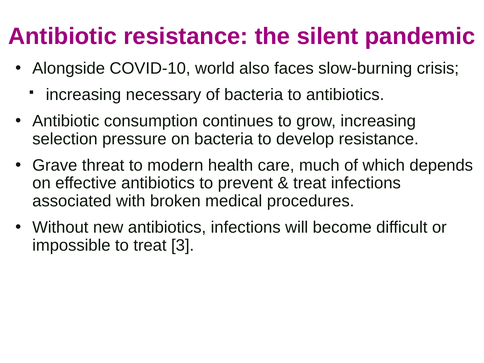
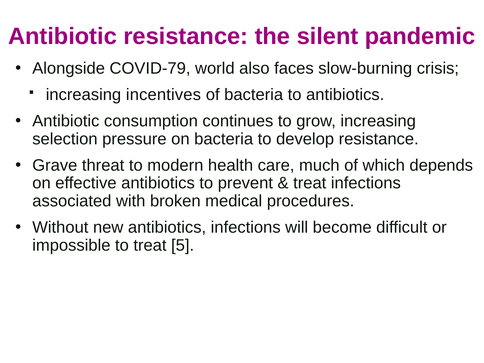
COVID-10: COVID-10 -> COVID-79 (150, 68)
necessary: necessary -> incentives (163, 95)
3: 3 -> 5 (183, 245)
